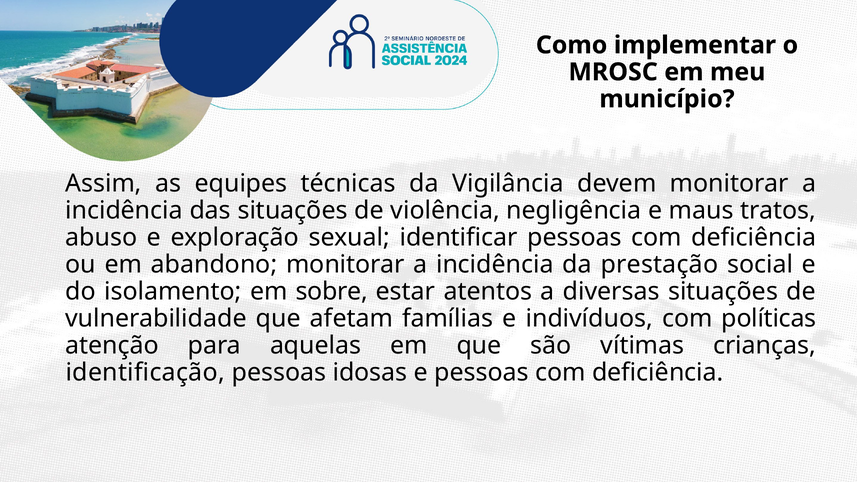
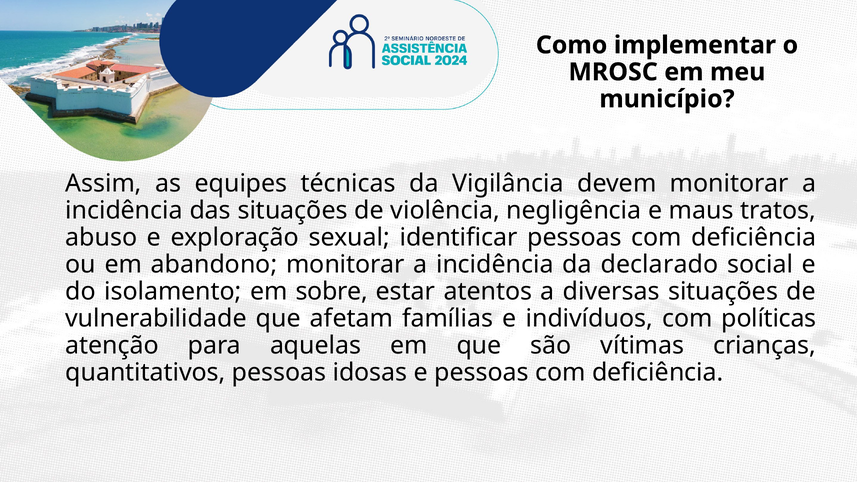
prestação: prestação -> declarado (659, 264)
identificação: identificação -> quantitativos (145, 372)
